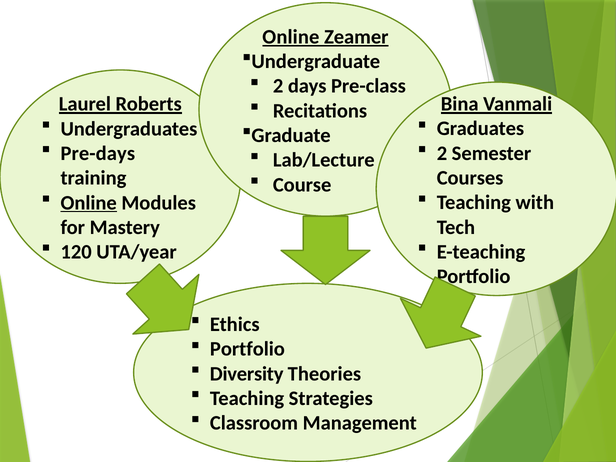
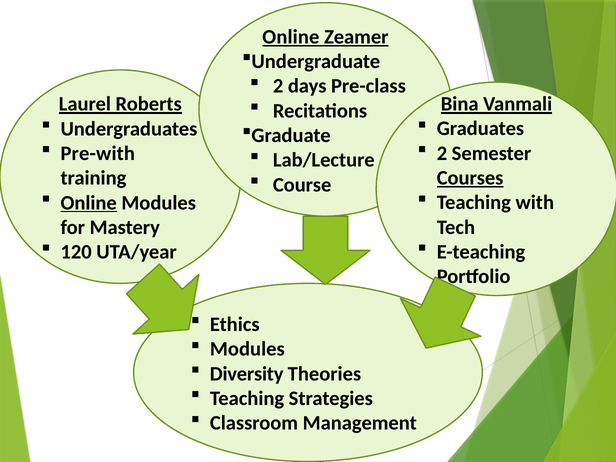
Pre-days: Pre-days -> Pre-with (98, 153)
Courses underline: none -> present (470, 178)
Portfolio: Portfolio -> Modules (247, 349)
